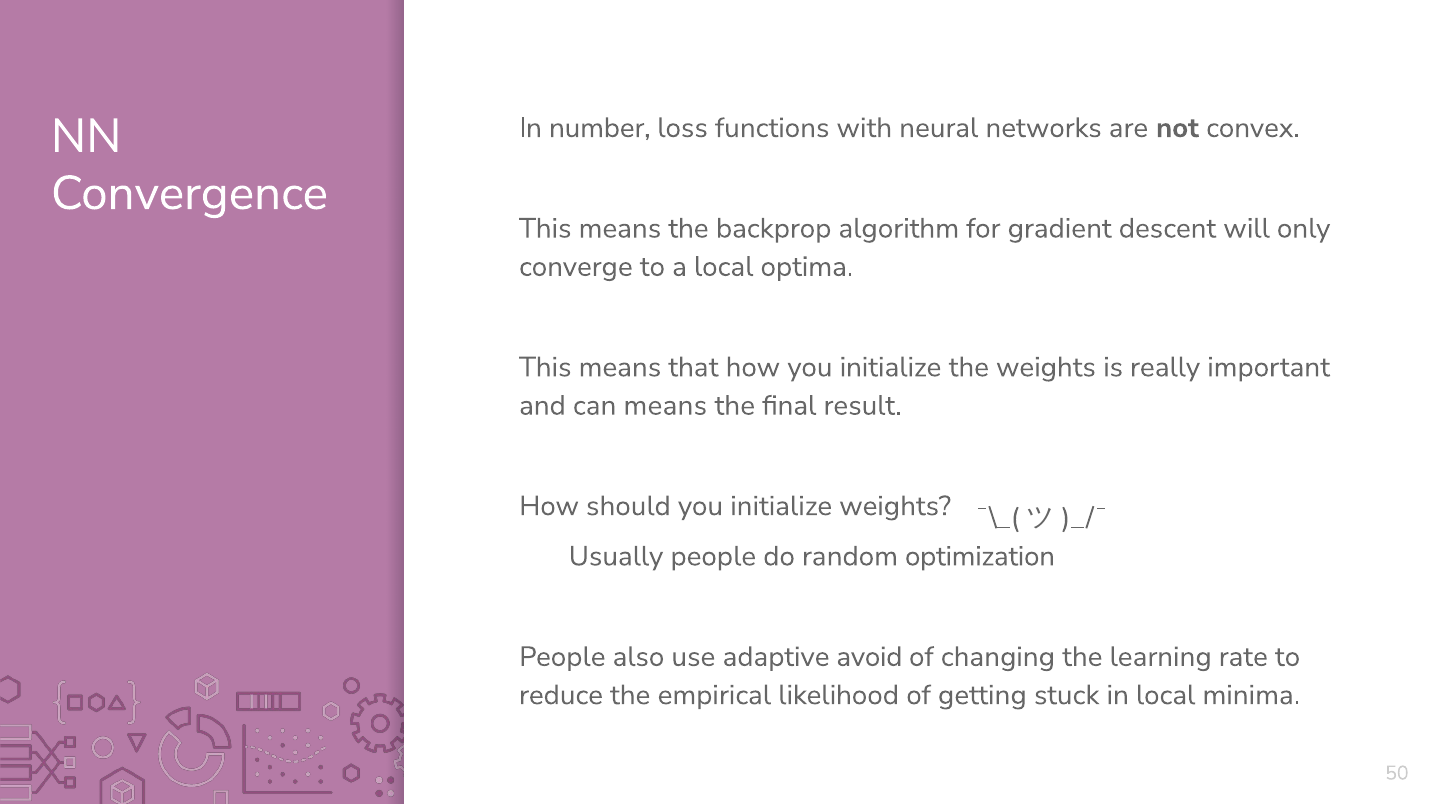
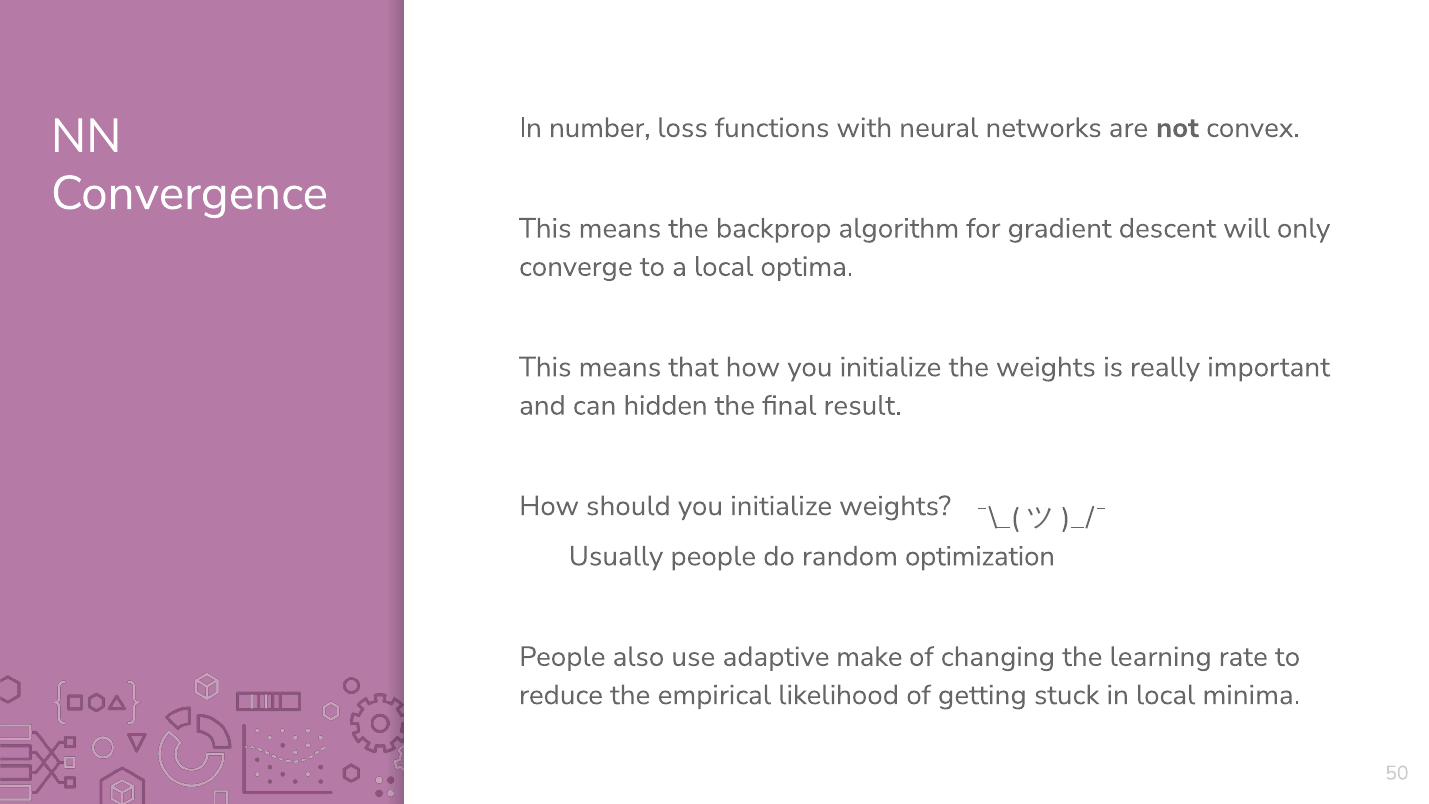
can means: means -> hidden (666, 405)
avoid: avoid -> make (869, 657)
